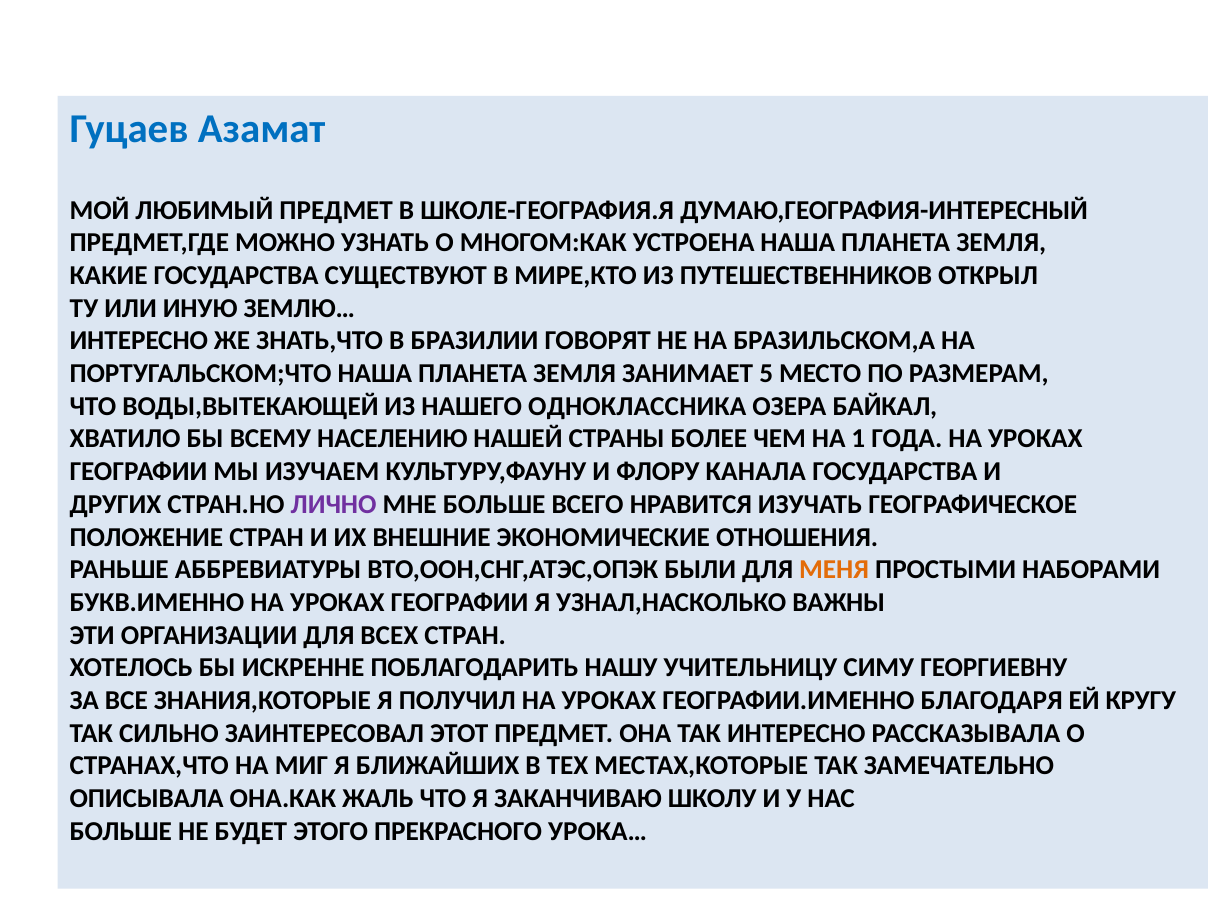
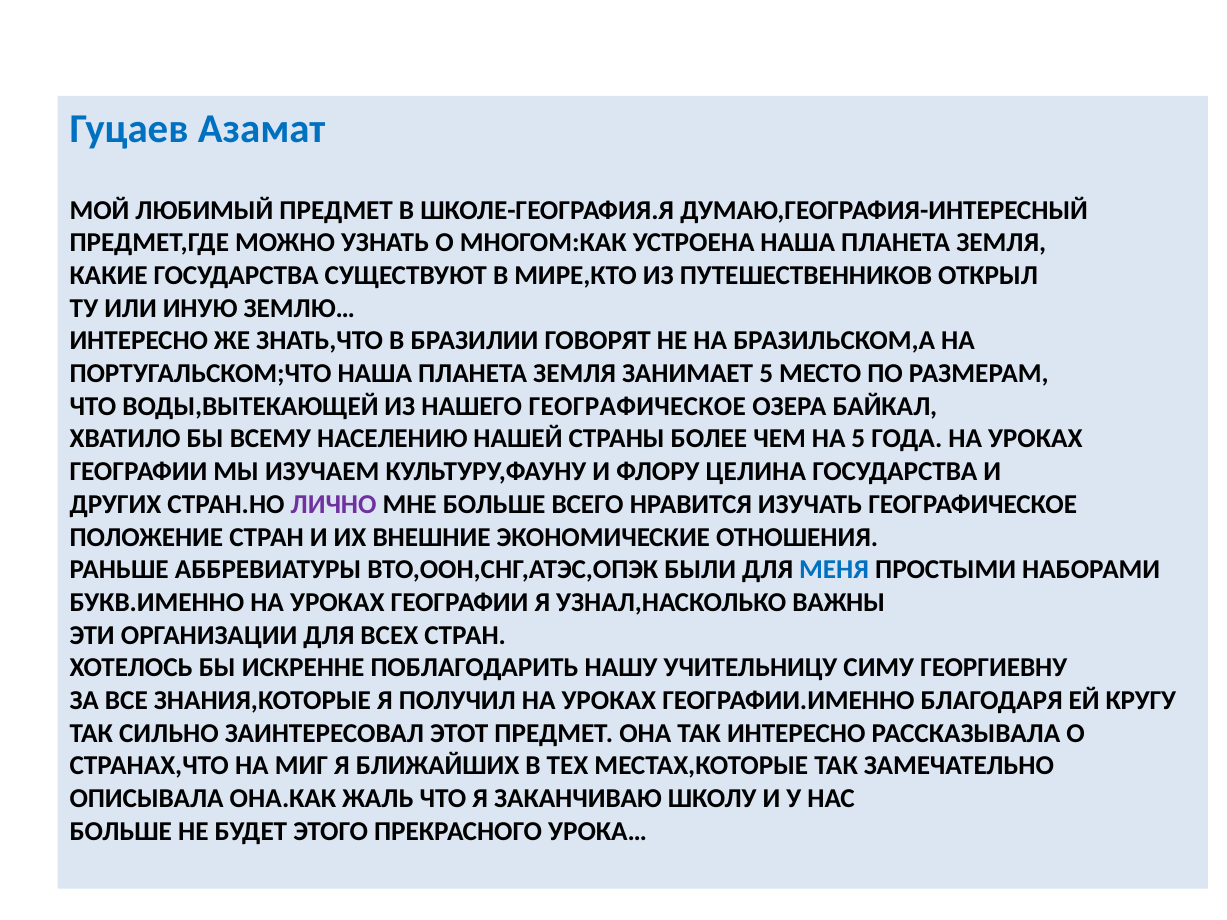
НАШЕГО ОДНОКЛАССНИКА: ОДНОКЛАССНИКА -> ГЕОГРАФИЧЕСКОЕ (637, 406)
НА 1: 1 -> 5 (858, 439)
КАНАЛА: КАНАЛА -> ЦЕЛИНА (756, 472)
МЕНЯ colour: orange -> blue (834, 570)
